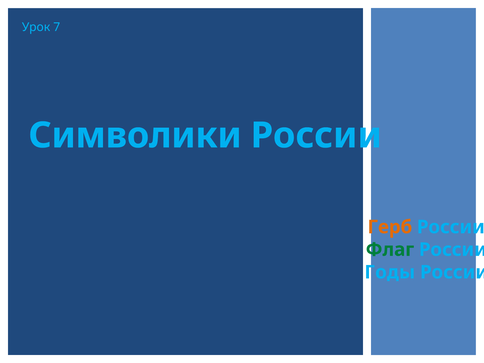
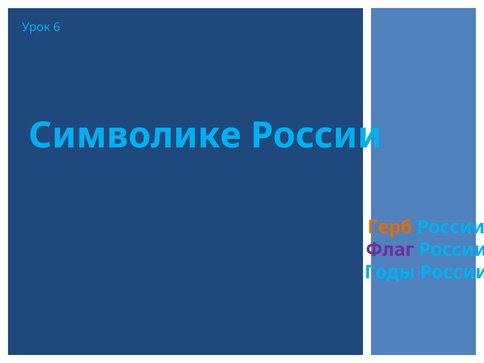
7: 7 -> 6 (57, 27)
Символики: Символики -> Символике (135, 135)
Флаг colour: green -> purple (390, 250)
